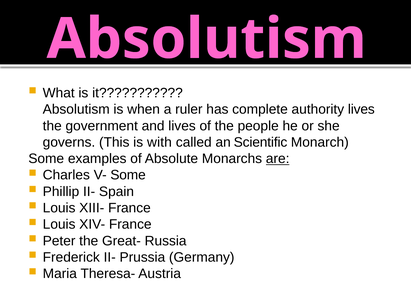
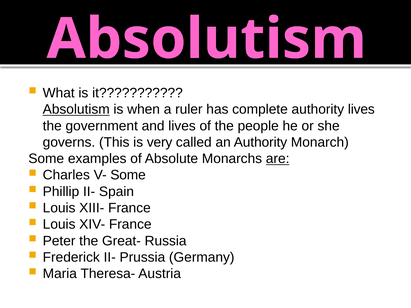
Absolutism underline: none -> present (76, 110)
with: with -> very (160, 142)
an Scientific: Scientific -> Authority (260, 142)
